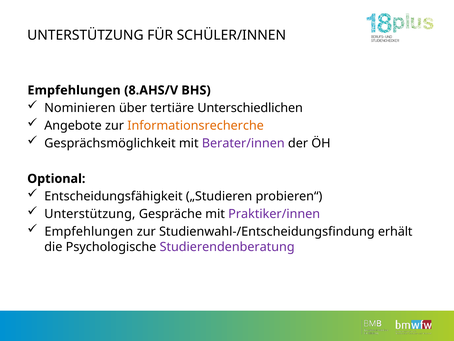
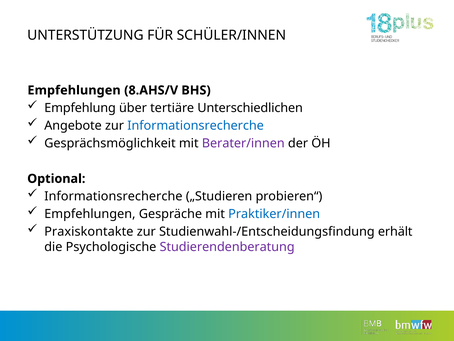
Nominieren: Nominieren -> Empfehlung (80, 108)
Informationsrecherche colour: orange -> blue (196, 125)
Entscheidungsfähigkeit: Entscheidungsfähigkeit -> Informationsrecherche (113, 196)
Unterstützung: Unterstützung -> Empfehlungen (90, 214)
Praktiker/innen colour: purple -> blue (274, 214)
Empfehlungen: Empfehlungen -> Praxiskontakte (89, 231)
